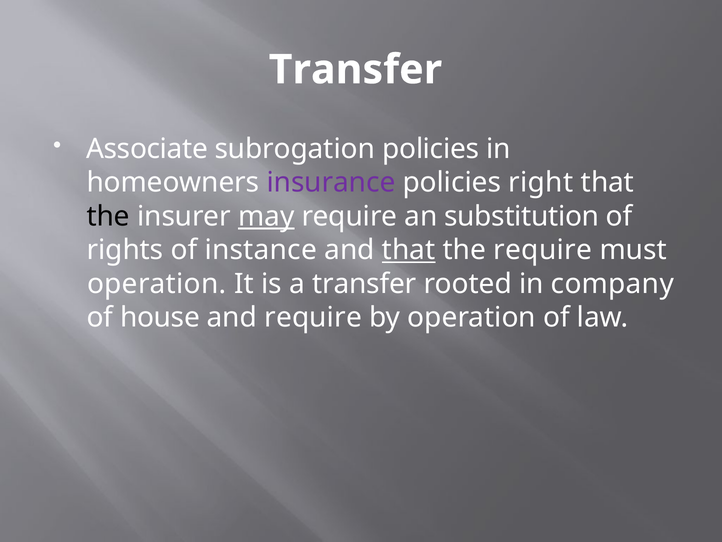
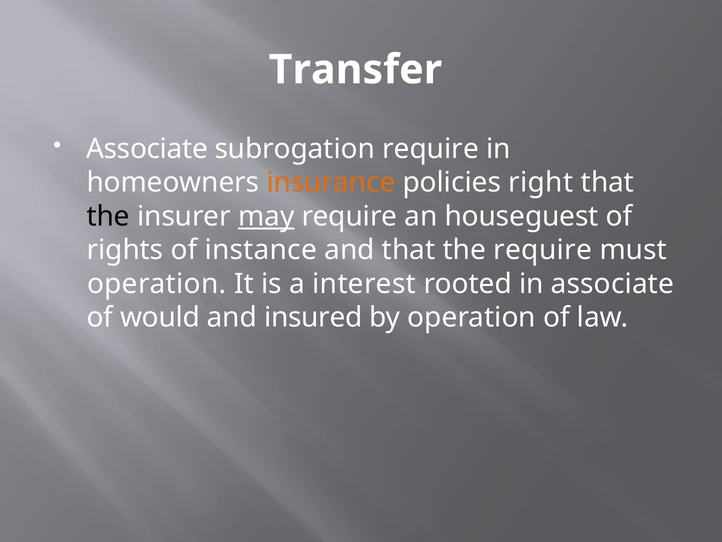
subrogation policies: policies -> require (431, 149)
insurance colour: purple -> orange (331, 182)
substitution: substitution -> houseguest (522, 216)
that underline: present -> none (409, 250)
a transfer: transfer -> interest (364, 284)
in company: company -> associate (612, 284)
house: house -> would (160, 317)
and require: require -> insured (313, 317)
